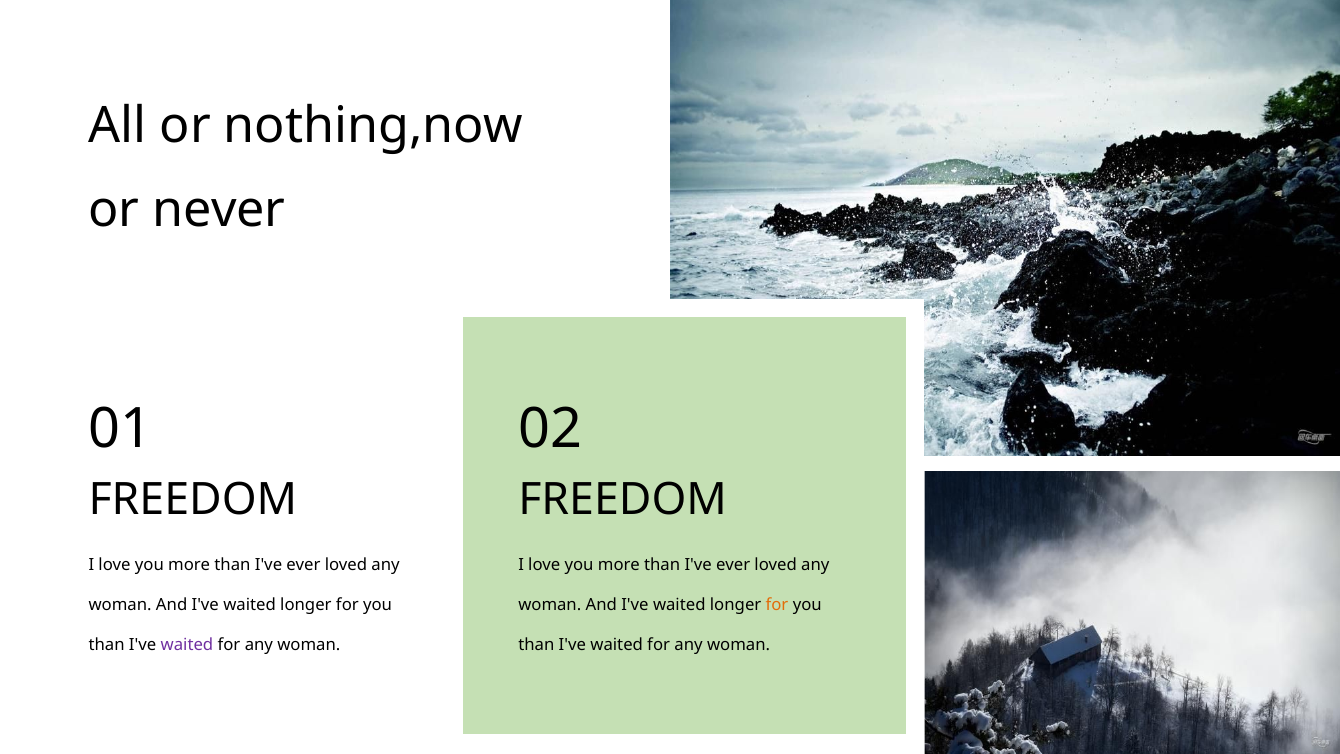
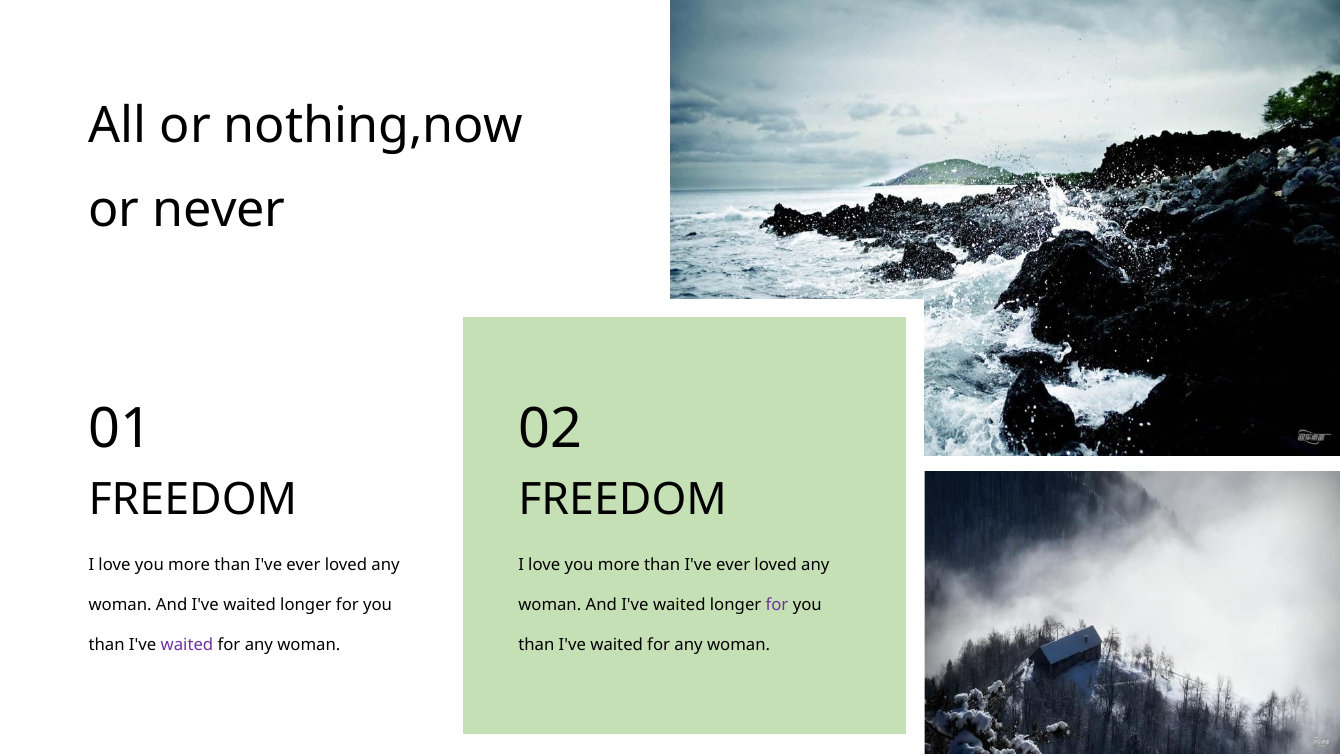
for colour: orange -> purple (777, 605)
